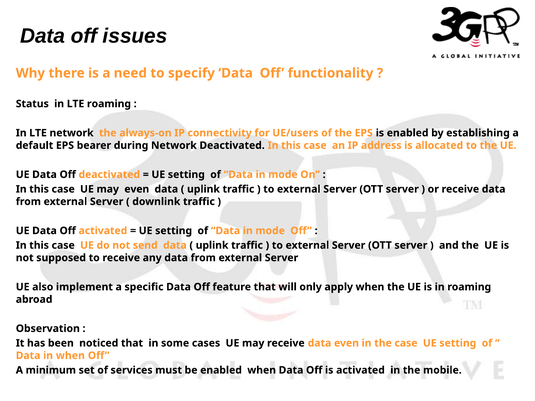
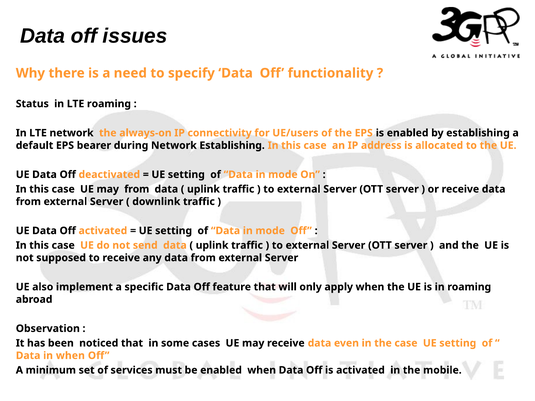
Network Deactivated: Deactivated -> Establishing (232, 146)
may even: even -> from (137, 189)
